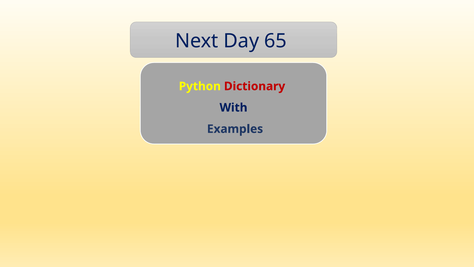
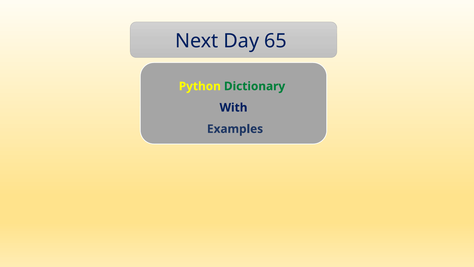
Dictionary colour: red -> green (255, 86)
